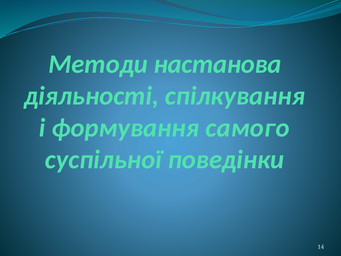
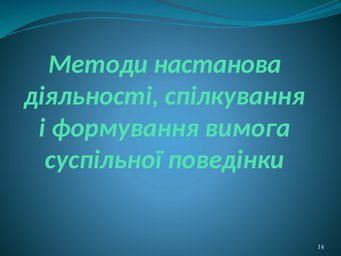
самого: самого -> вимога (248, 128)
